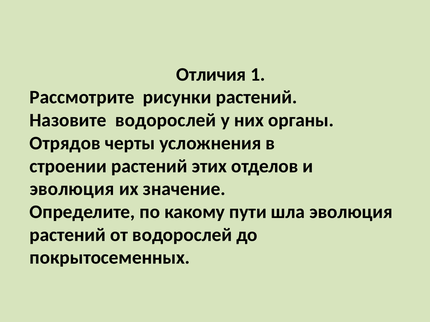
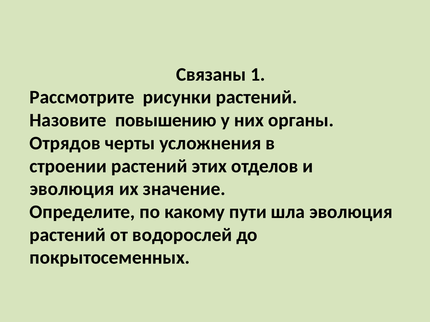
Отличия: Отличия -> Связаны (211, 75)
Назовите водорослей: водорослей -> повышению (166, 120)
